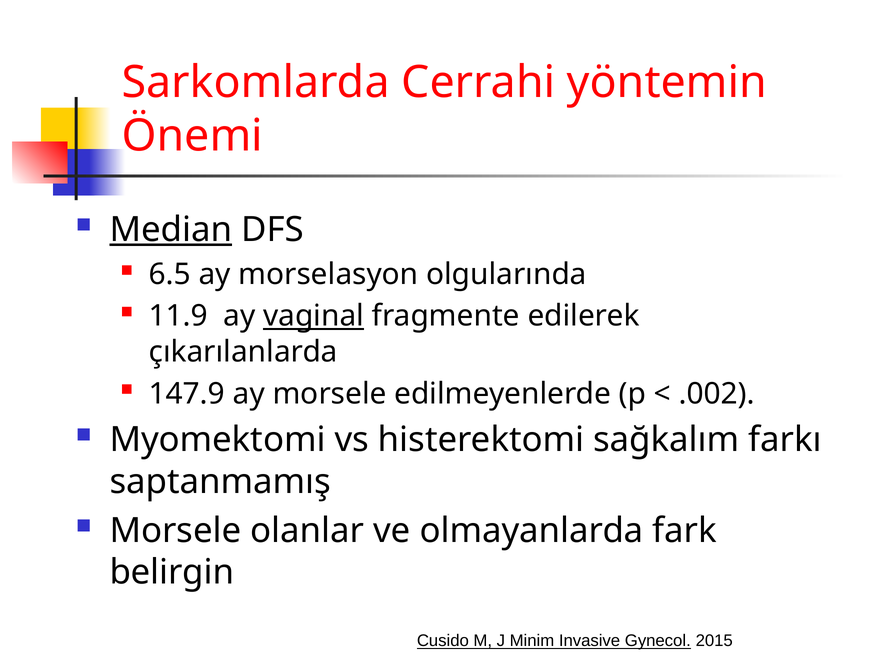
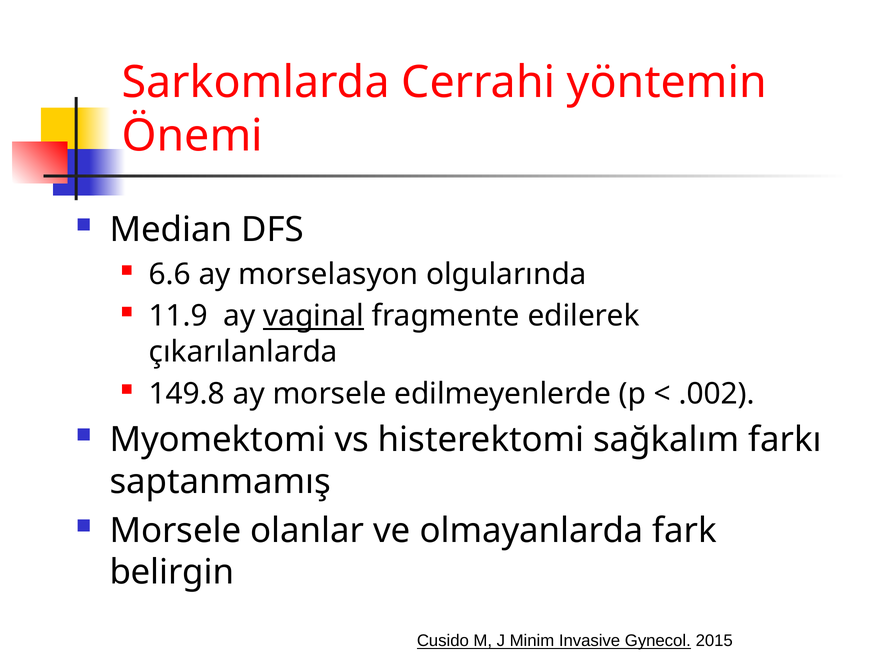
Median underline: present -> none (171, 230)
6.5: 6.5 -> 6.6 (170, 274)
147.9: 147.9 -> 149.8 (187, 394)
